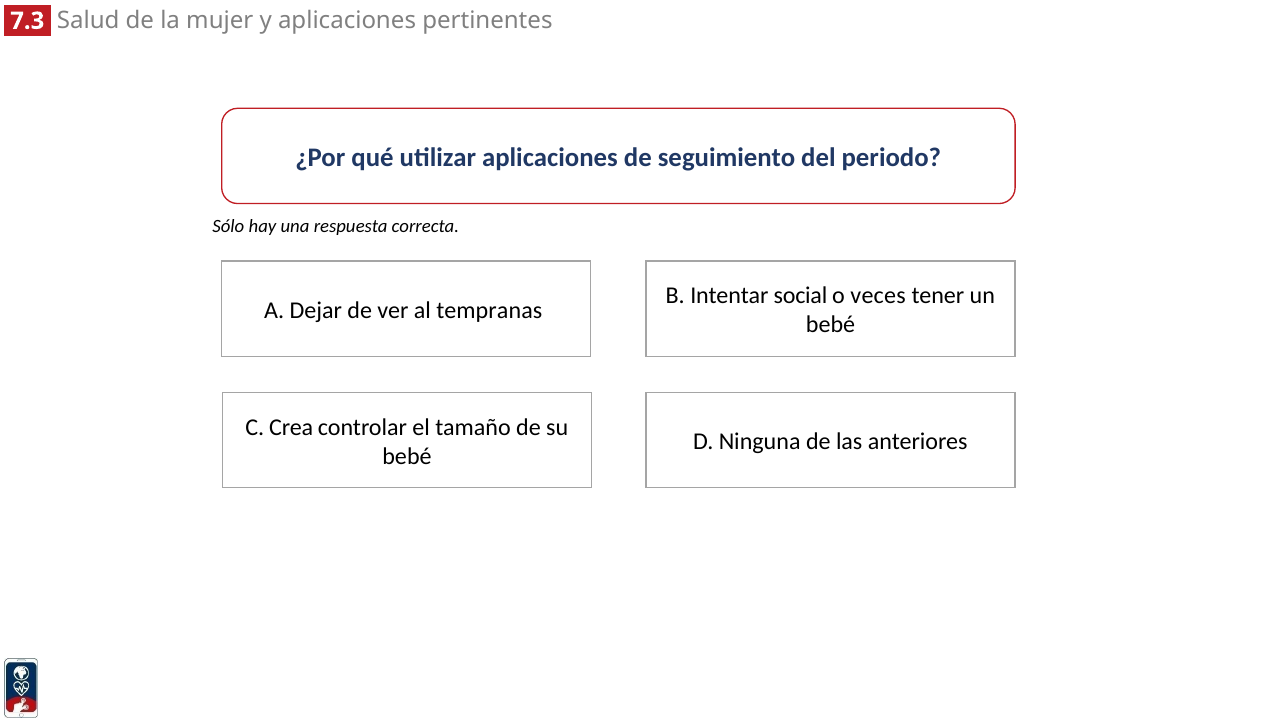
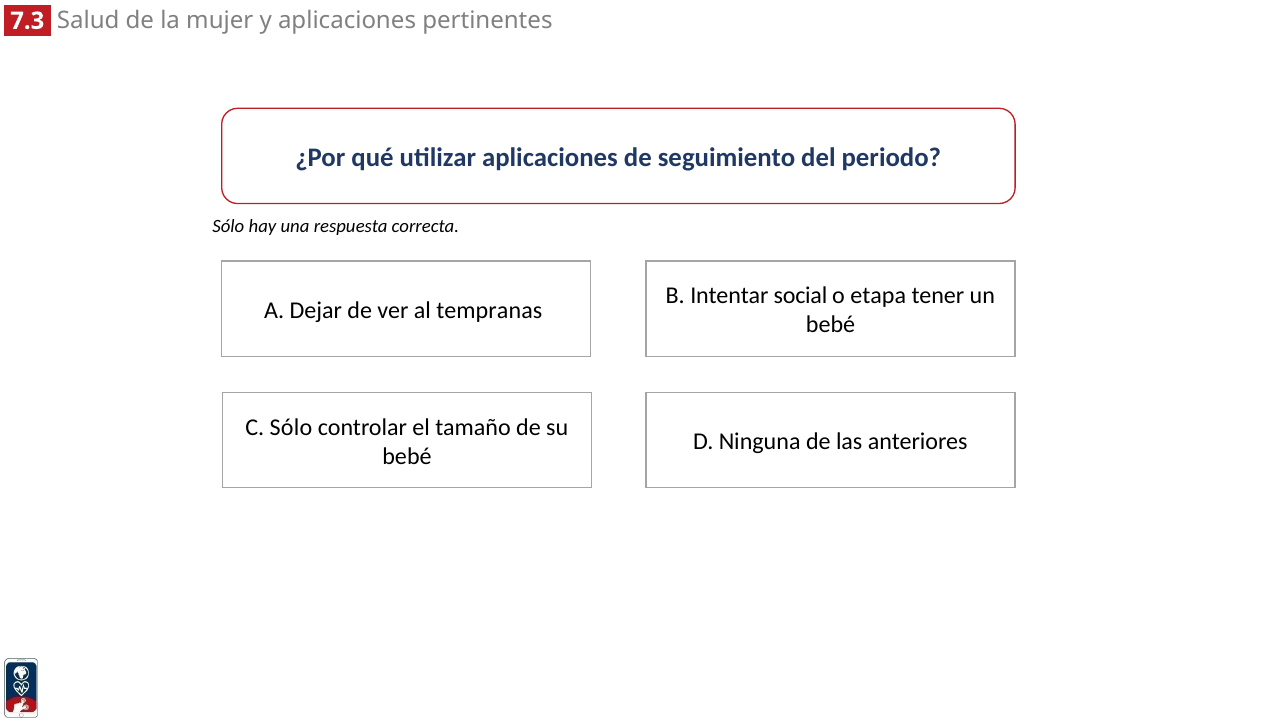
veces: veces -> etapa (878, 296)
C Crea: Crea -> Sólo (291, 427)
